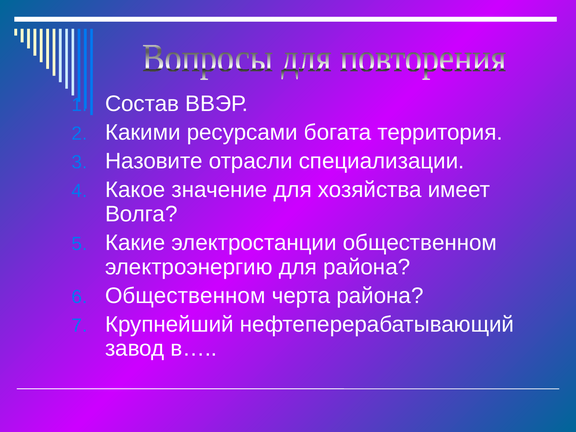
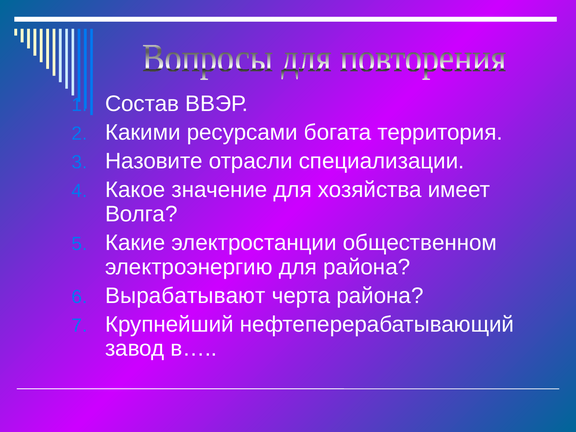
Общественном: Общественном -> Вырабатывают (185, 296)
